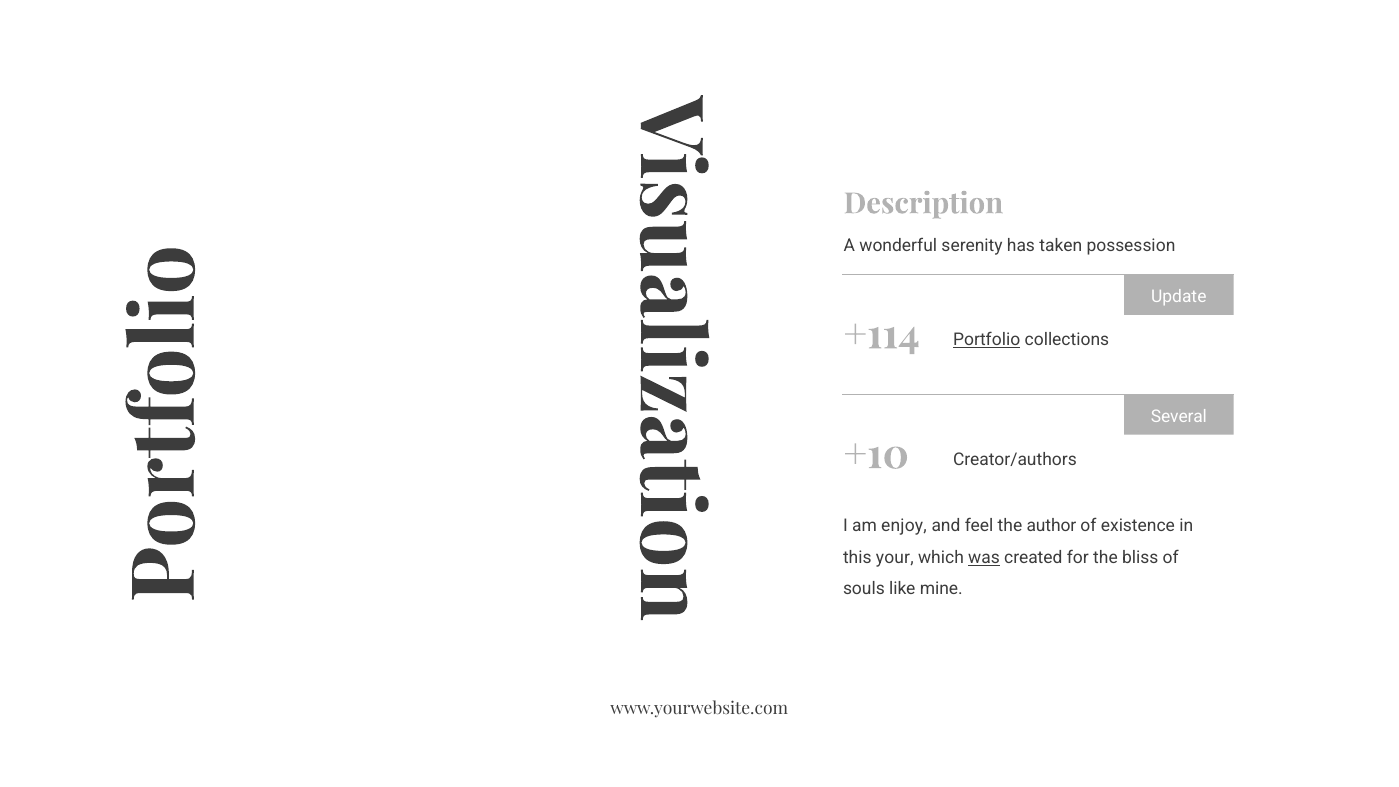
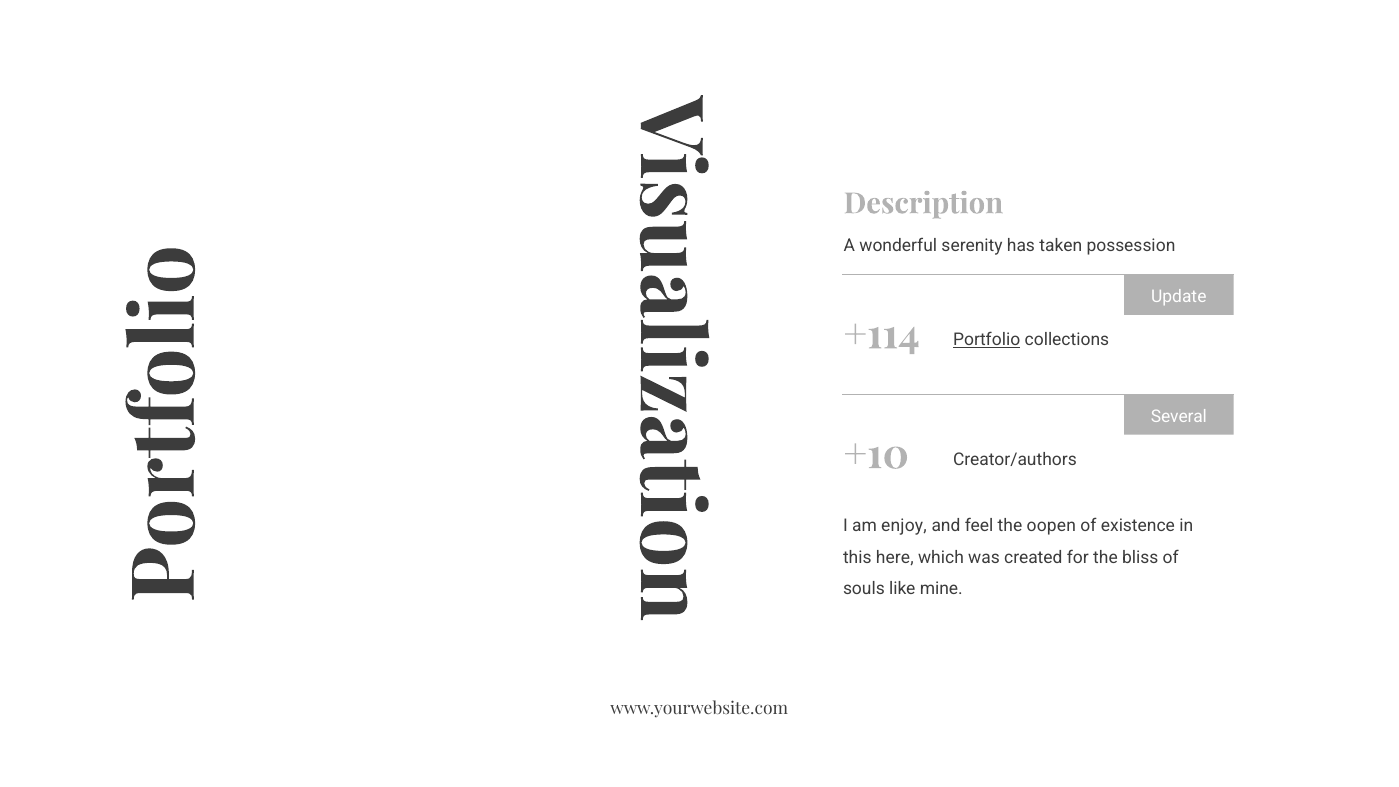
author: author -> oopen (1051, 526)
your: your -> here (895, 558)
was underline: present -> none (984, 558)
